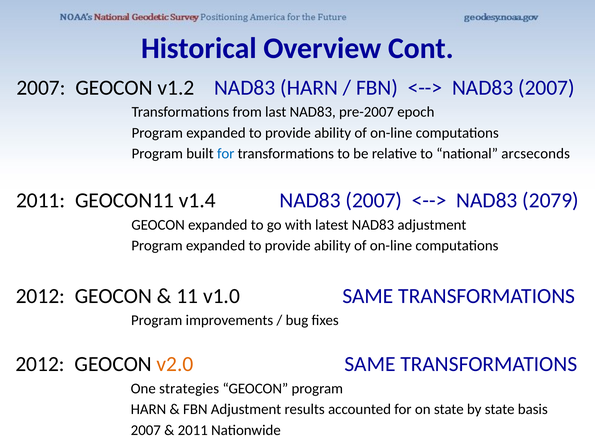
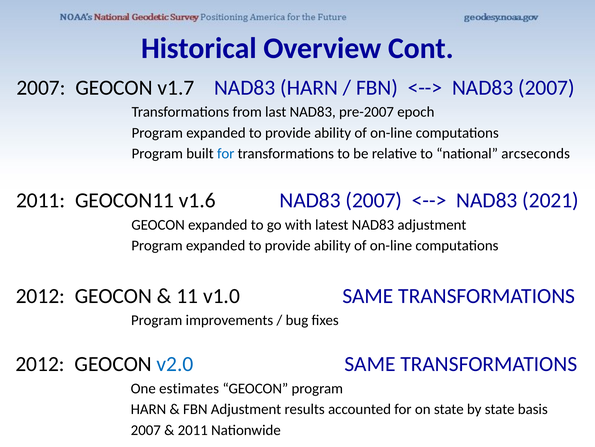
v1.2: v1.2 -> v1.7 (176, 87)
v1.4: v1.4 -> v1.6 (197, 200)
2079: 2079 -> 2021 (551, 200)
v2.0 colour: orange -> blue (175, 364)
strategies: strategies -> estimates (189, 388)
